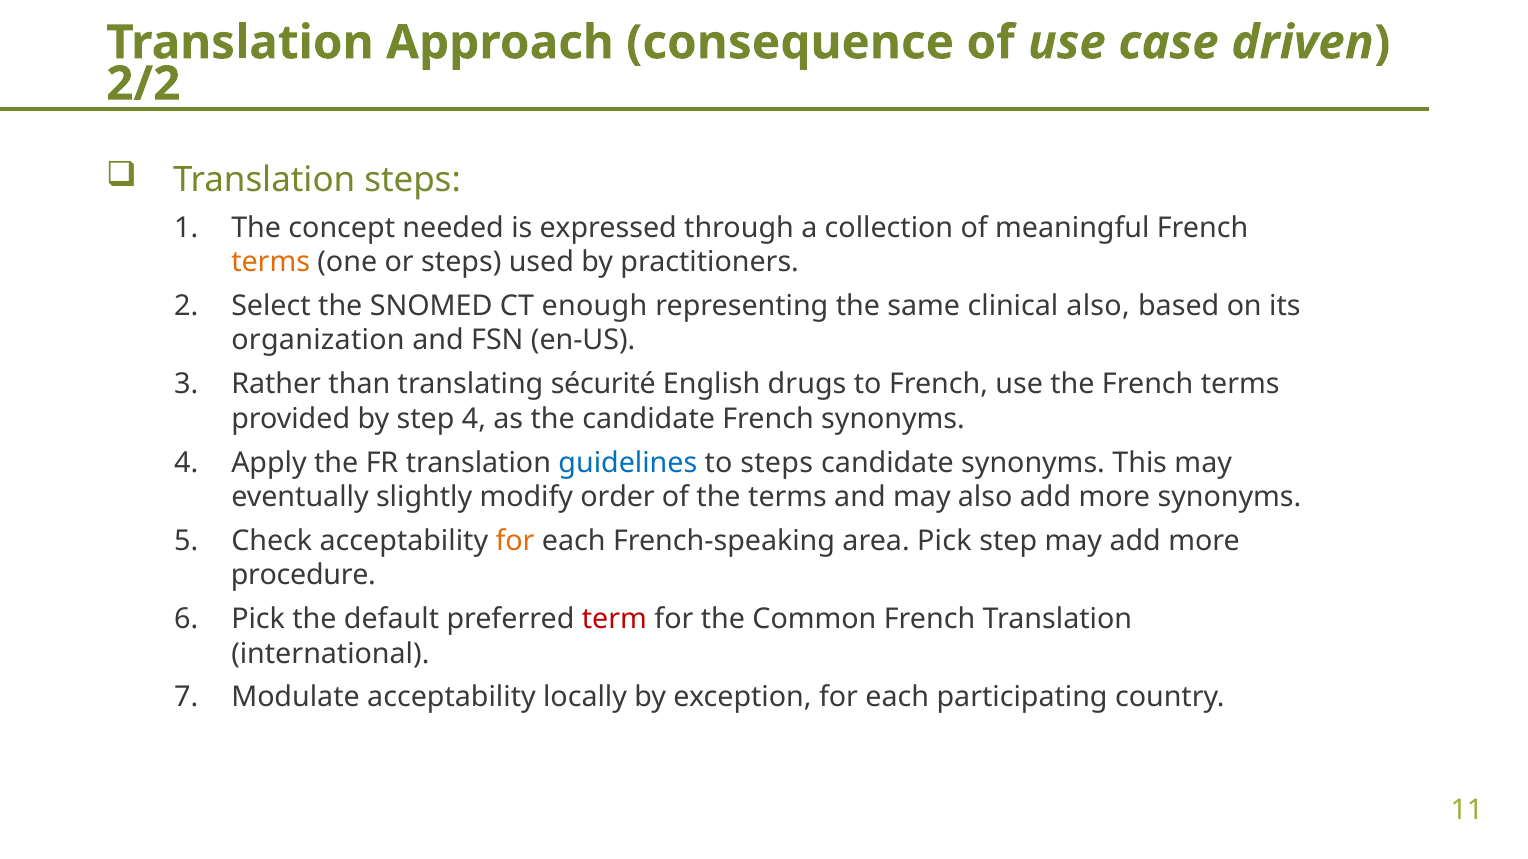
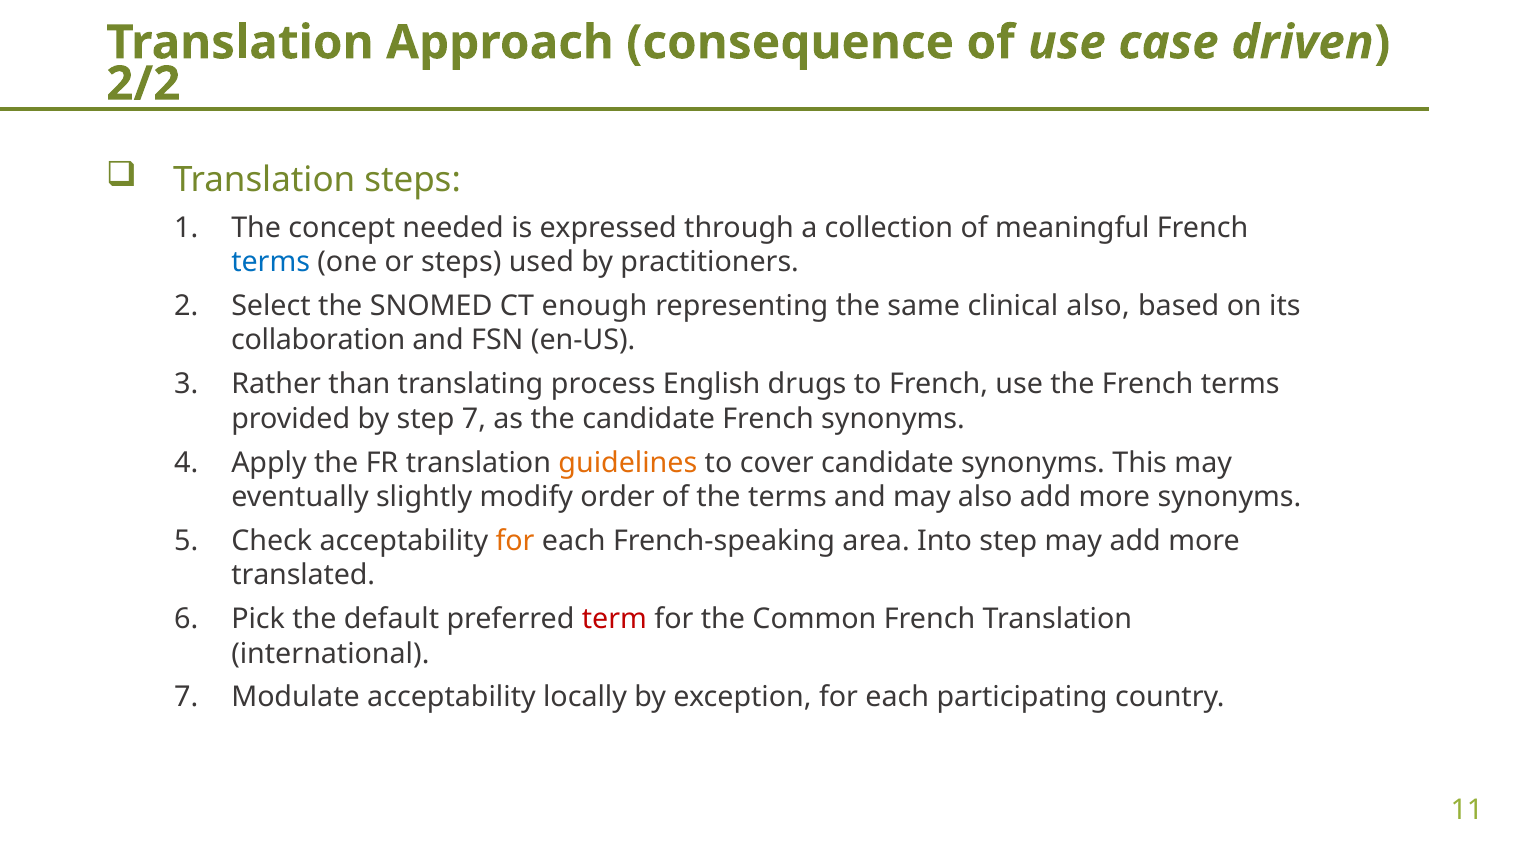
terms colour: orange -> blue (271, 262)
organization: organization -> collaboration (318, 341)
sécurité: sécurité -> process (603, 385)
step 4: 4 -> 7 (474, 419)
guidelines colour: blue -> orange (628, 463)
to steps: steps -> cover (777, 463)
area Pick: Pick -> Into (945, 541)
procedure: procedure -> translated (303, 576)
